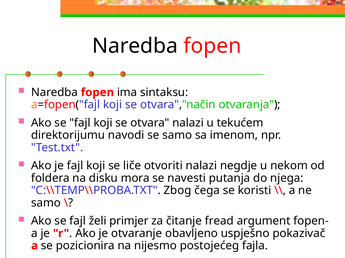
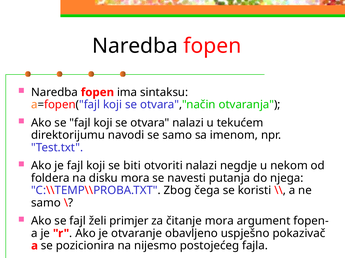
liče: liče -> biti (132, 166)
čitanje fread: fread -> mora (219, 222)
